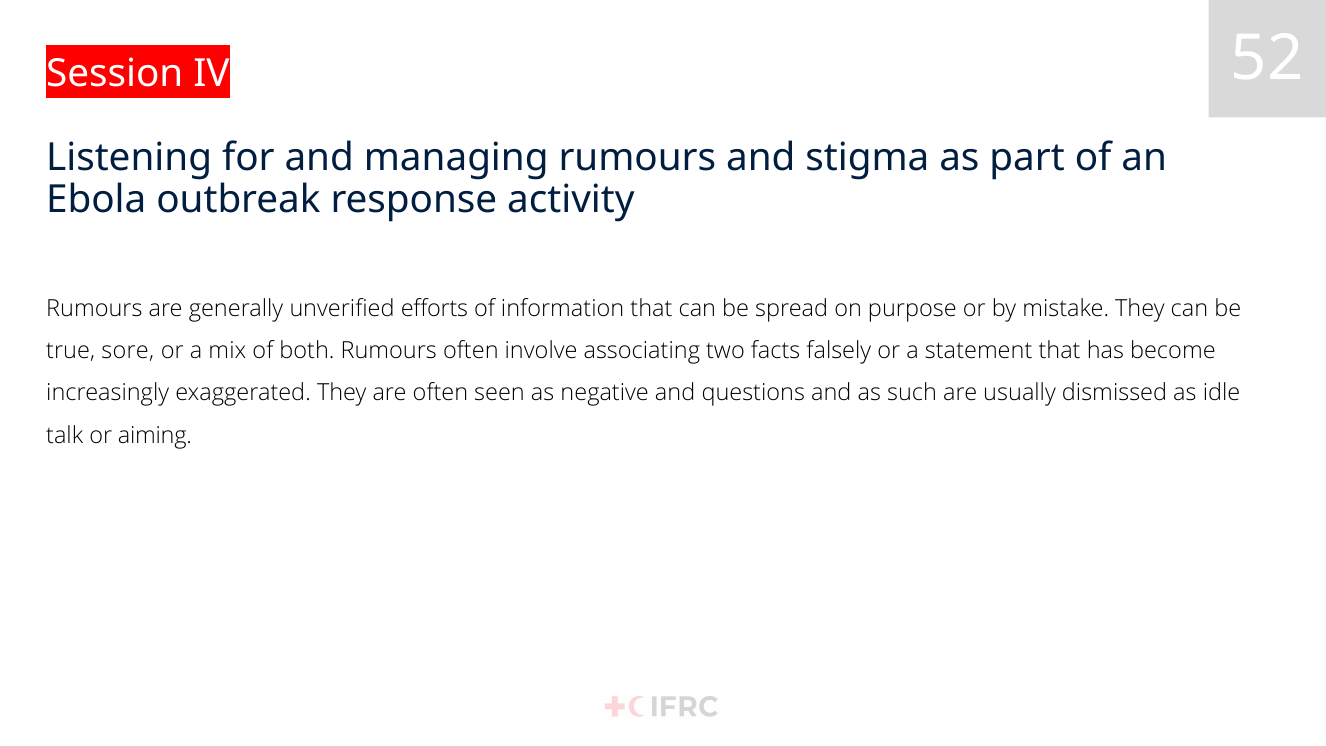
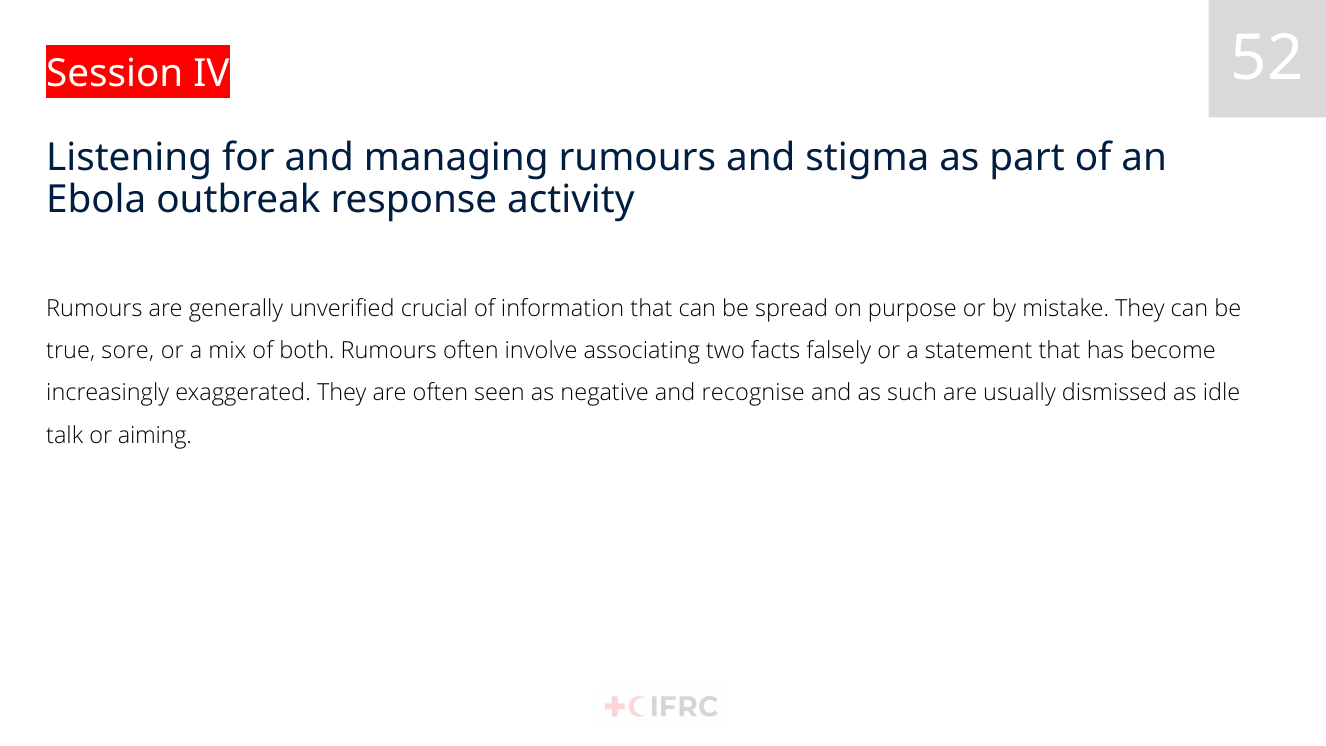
efforts: efforts -> crucial (434, 309)
questions: questions -> recognise (753, 393)
